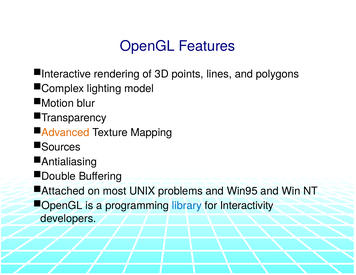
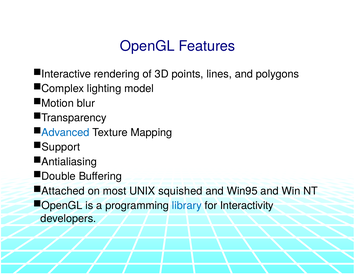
Advanced colour: orange -> blue (65, 133)
Sources: Sources -> Support (61, 147)
problems: problems -> squished (180, 191)
